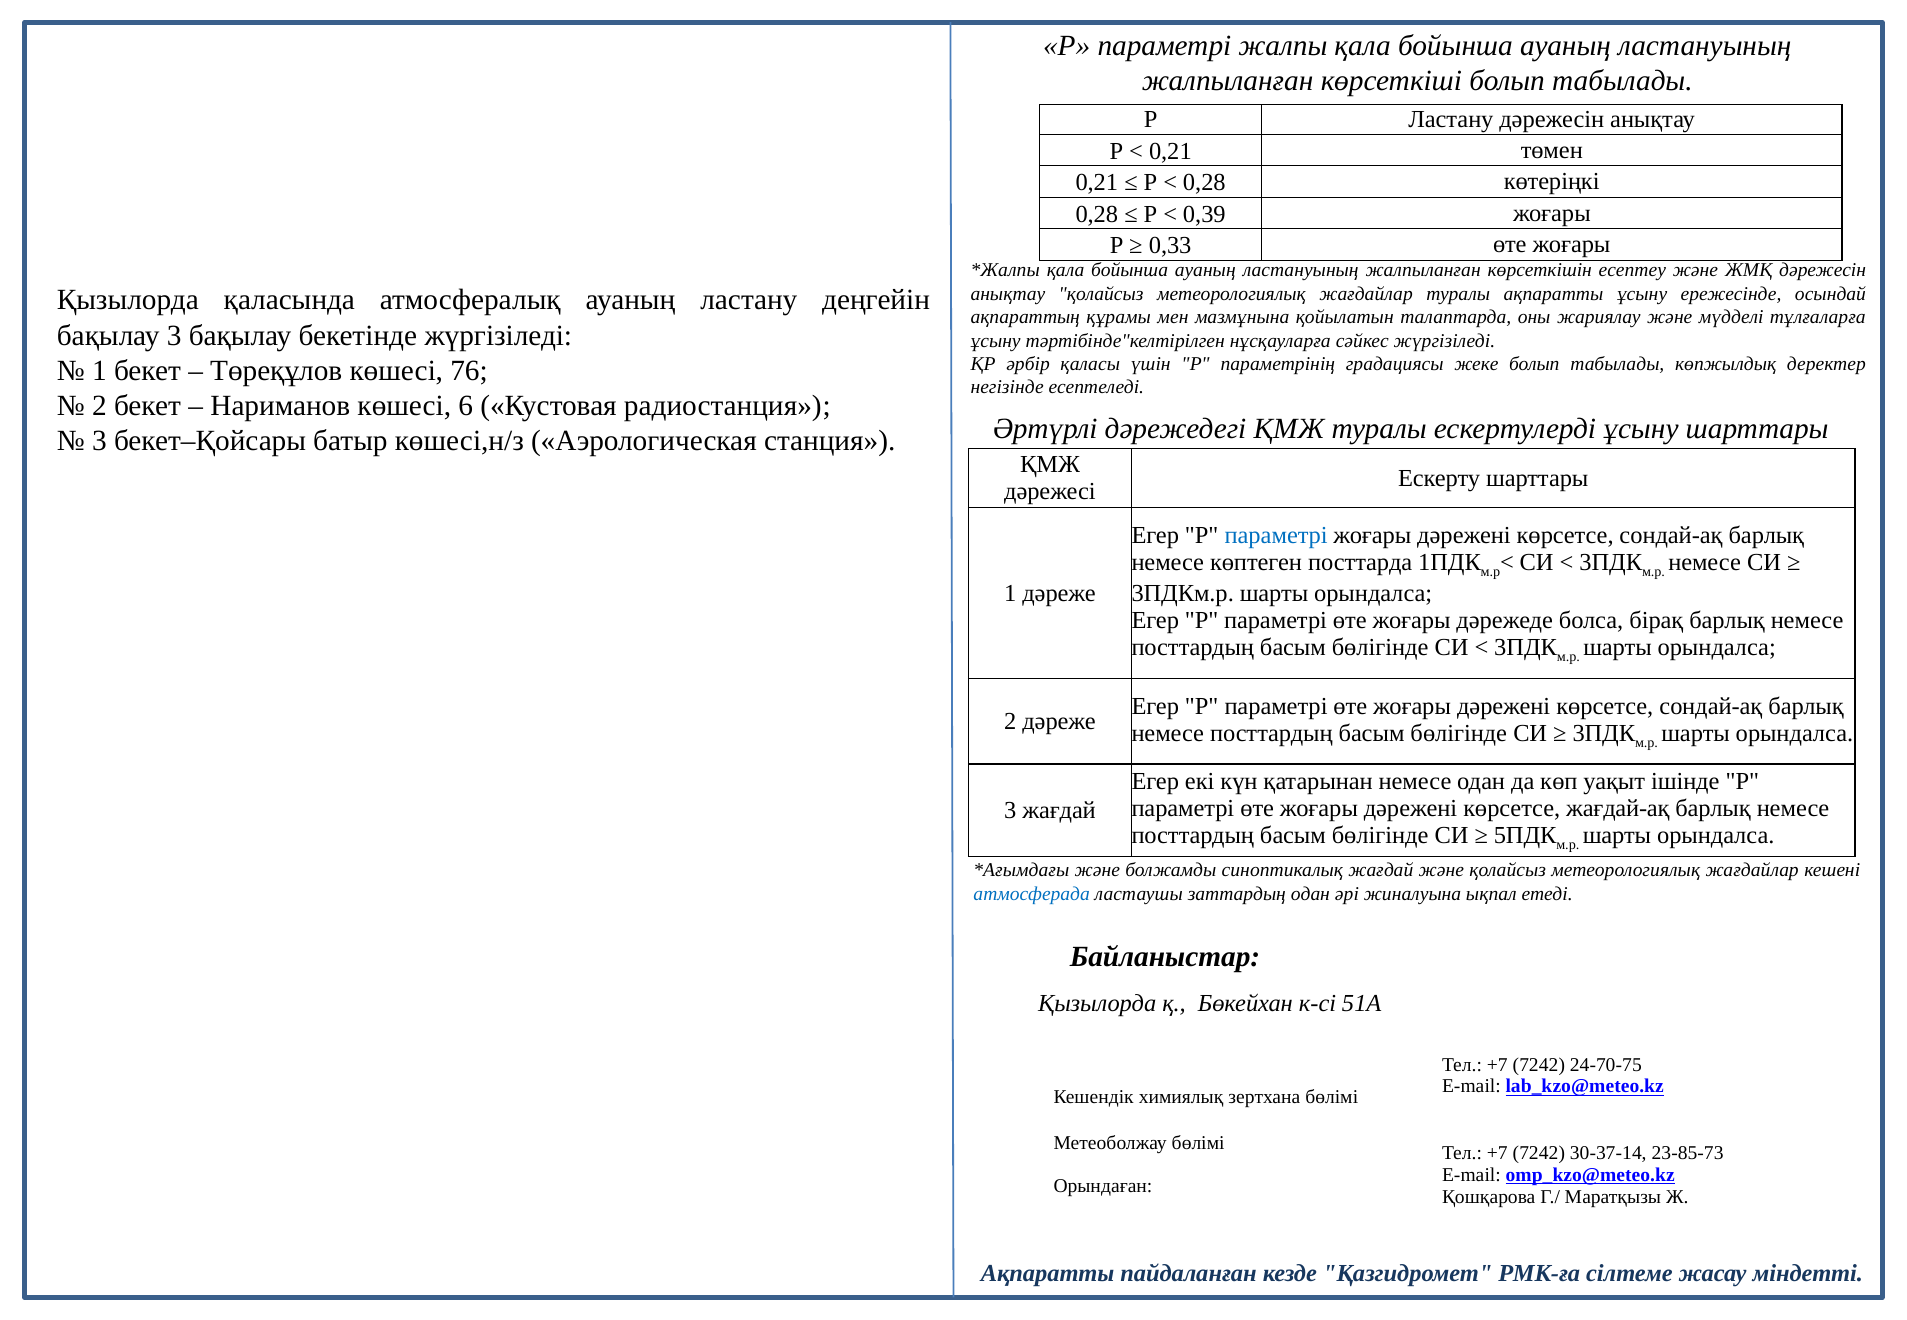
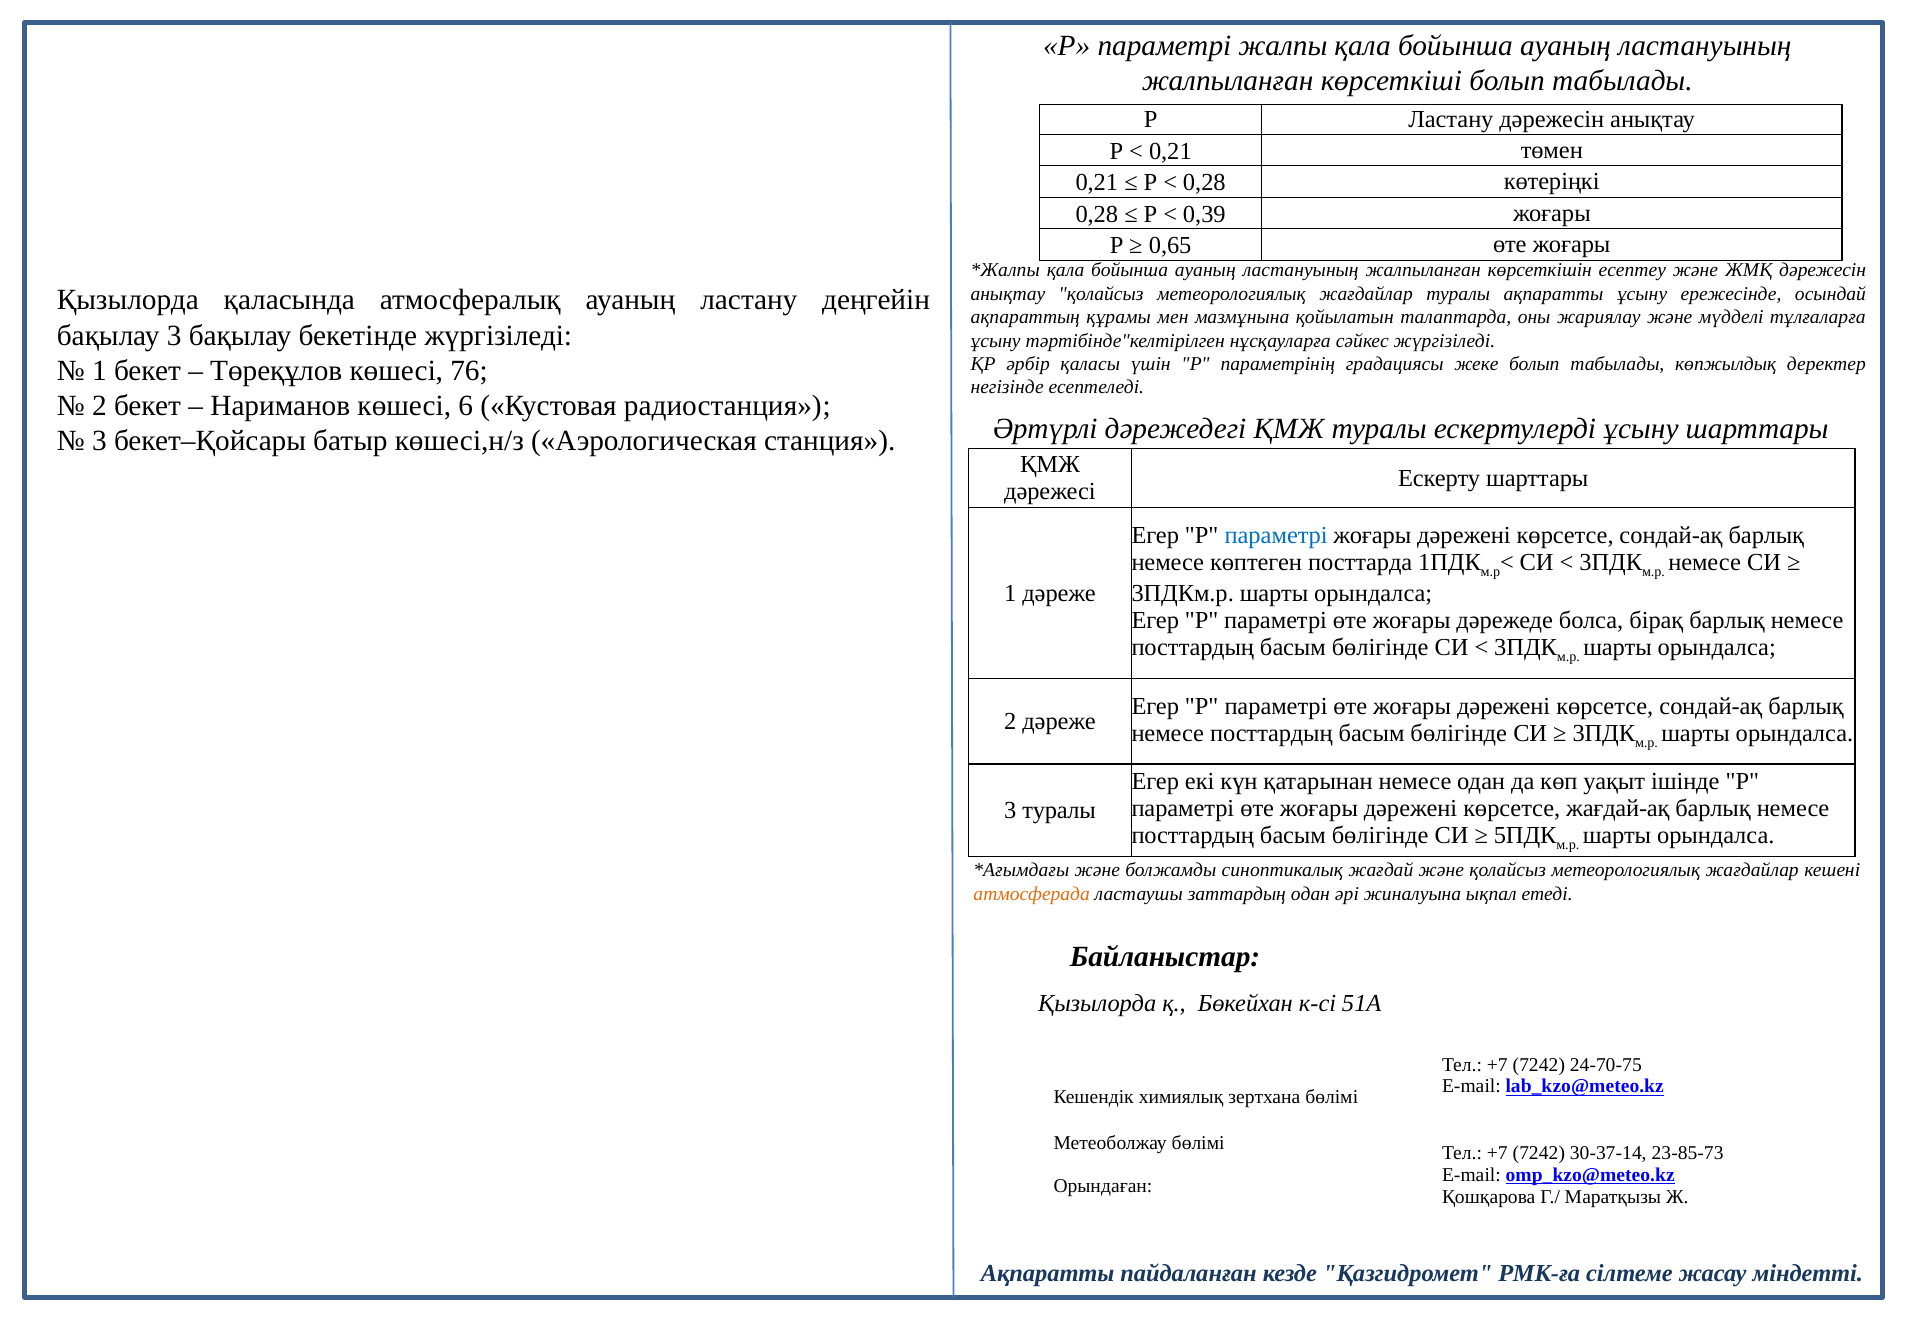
0,33: 0,33 -> 0,65 (1170, 246)
3 жағдай: жағдай -> туралы (1059, 810)
атмосферада colour: blue -> orange (1032, 894)
